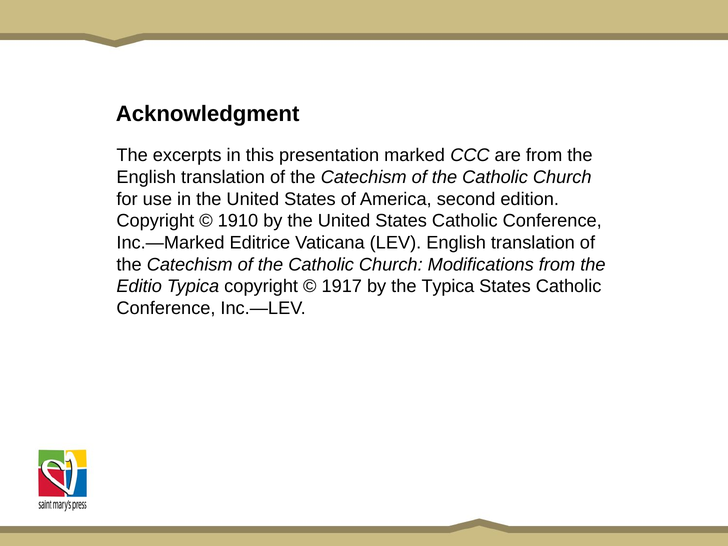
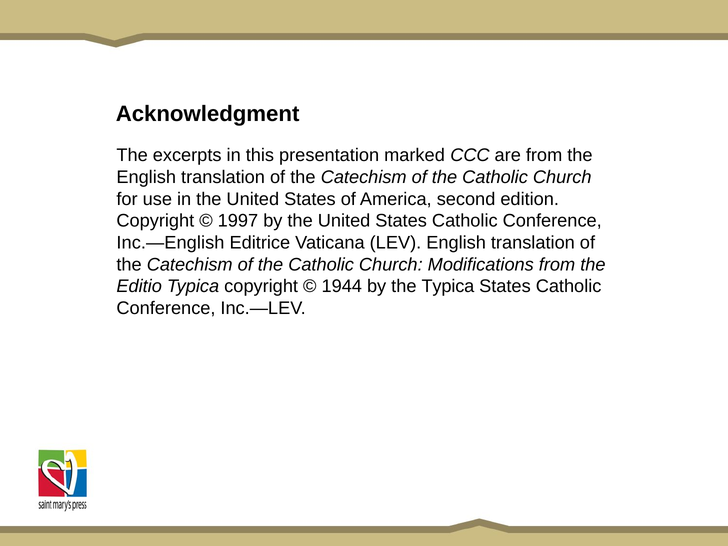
1910: 1910 -> 1997 (238, 221)
Inc.—Marked: Inc.—Marked -> Inc.—English (170, 243)
1917: 1917 -> 1944 (342, 286)
